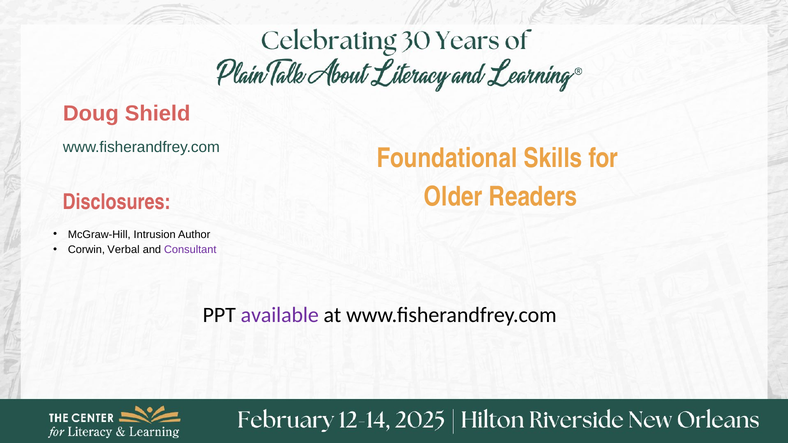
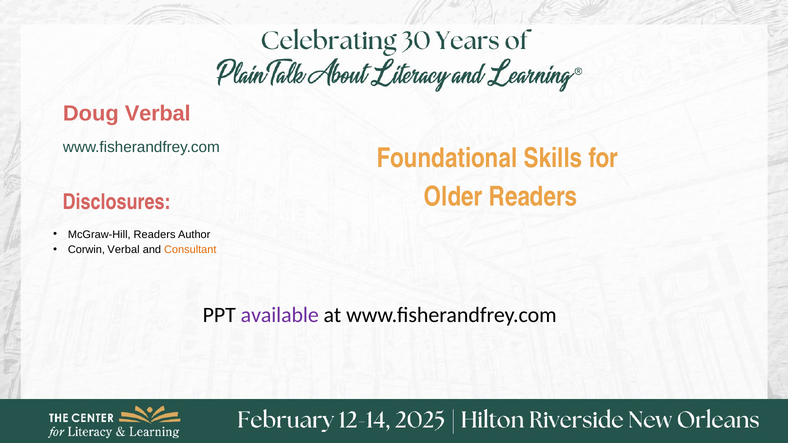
Doug Shield: Shield -> Verbal (158, 113)
McGraw-Hill Intrusion: Intrusion -> Readers (155, 235)
Consultant colour: purple -> orange (190, 250)
